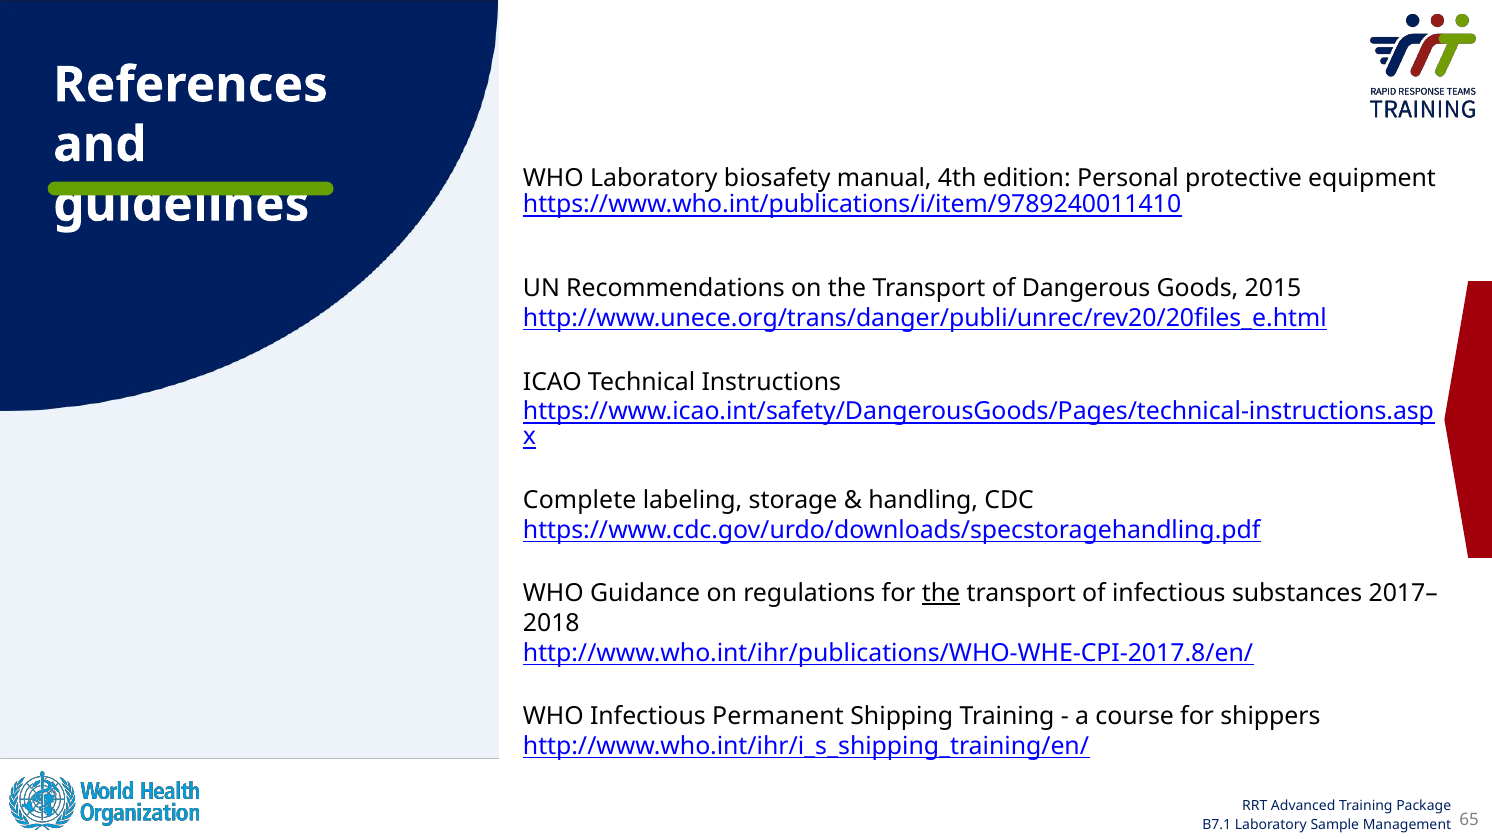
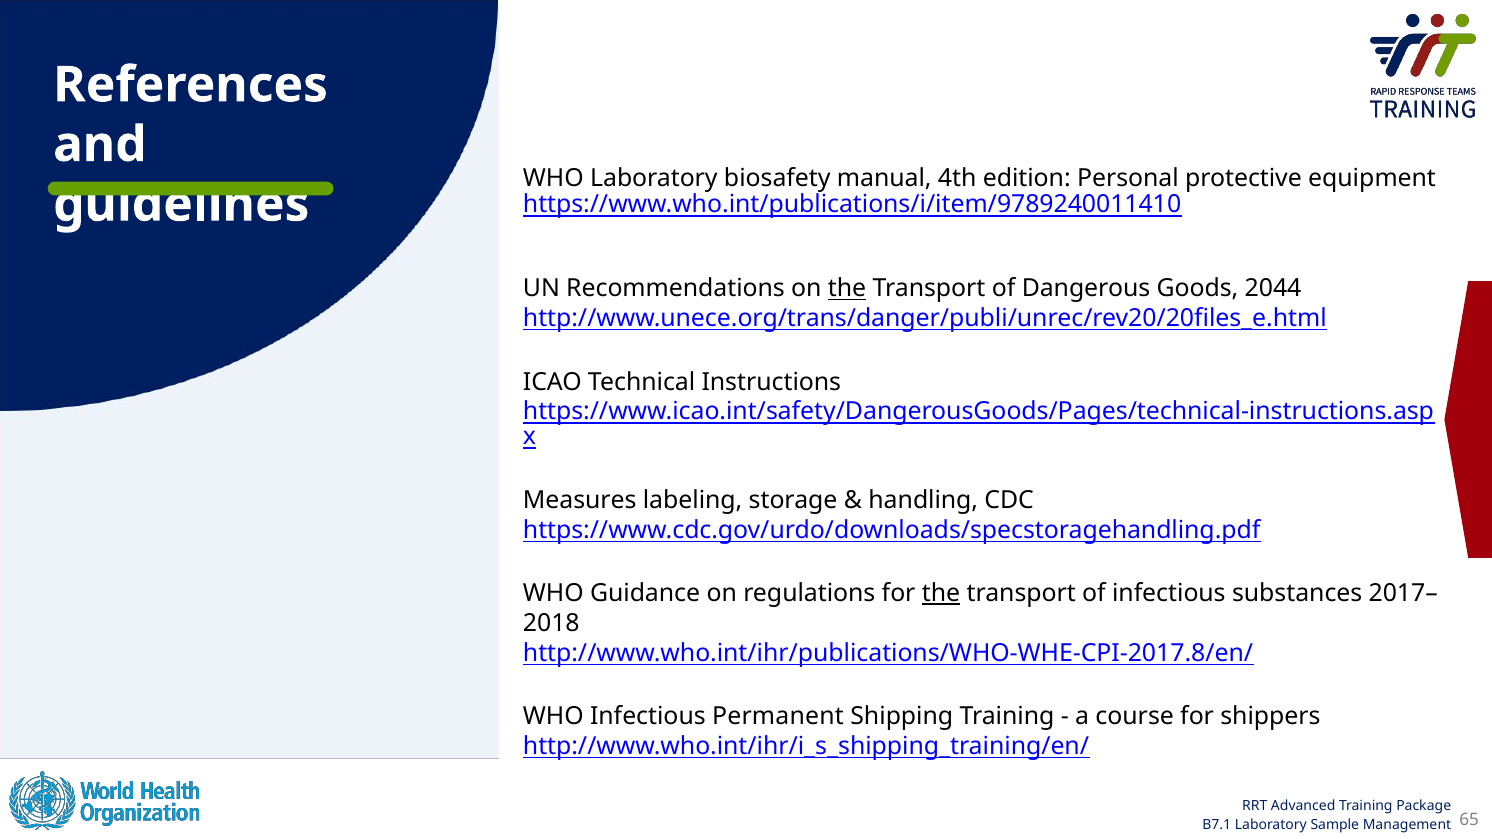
the underline: none -> present (847, 289)
2015: 2015 -> 2044 (1273, 289)
Complete: Complete -> Measures (580, 500)
